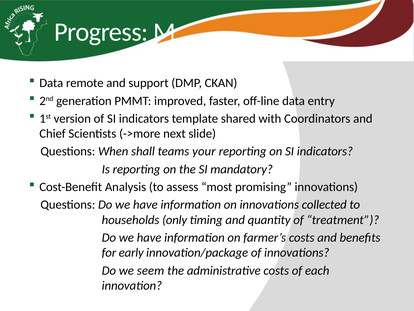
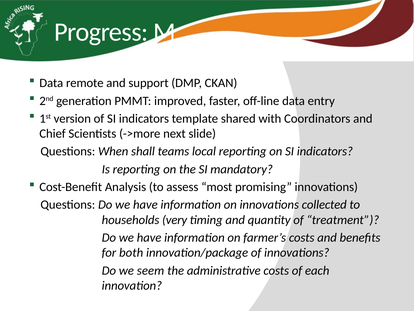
your: your -> local (204, 151)
only: only -> very (175, 220)
early: early -> both (131, 252)
